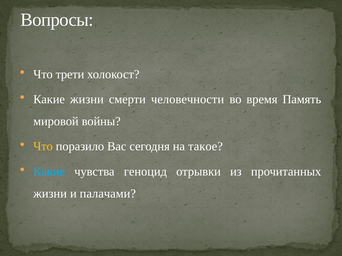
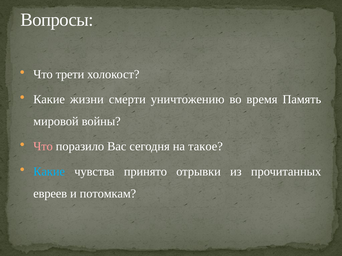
человечности: человечности -> уничтожению (188, 99)
Что colour: yellow -> pink (43, 147)
геноцид: геноцид -> принято (145, 172)
жизни: жизни -> евреев (50, 194)
палачами: палачами -> потомкам (108, 194)
